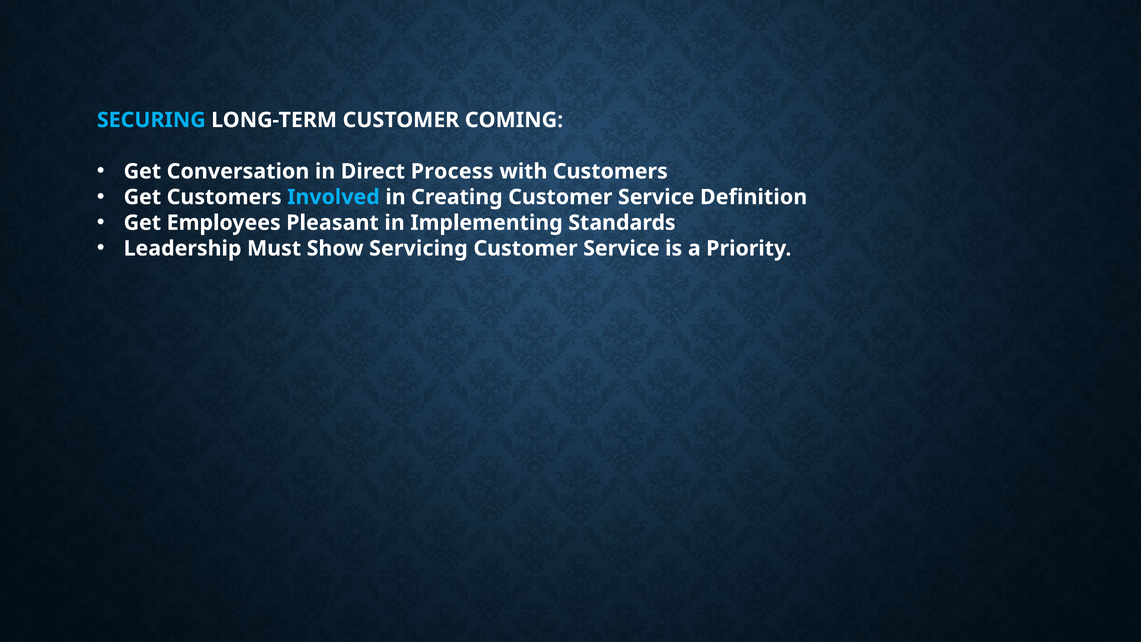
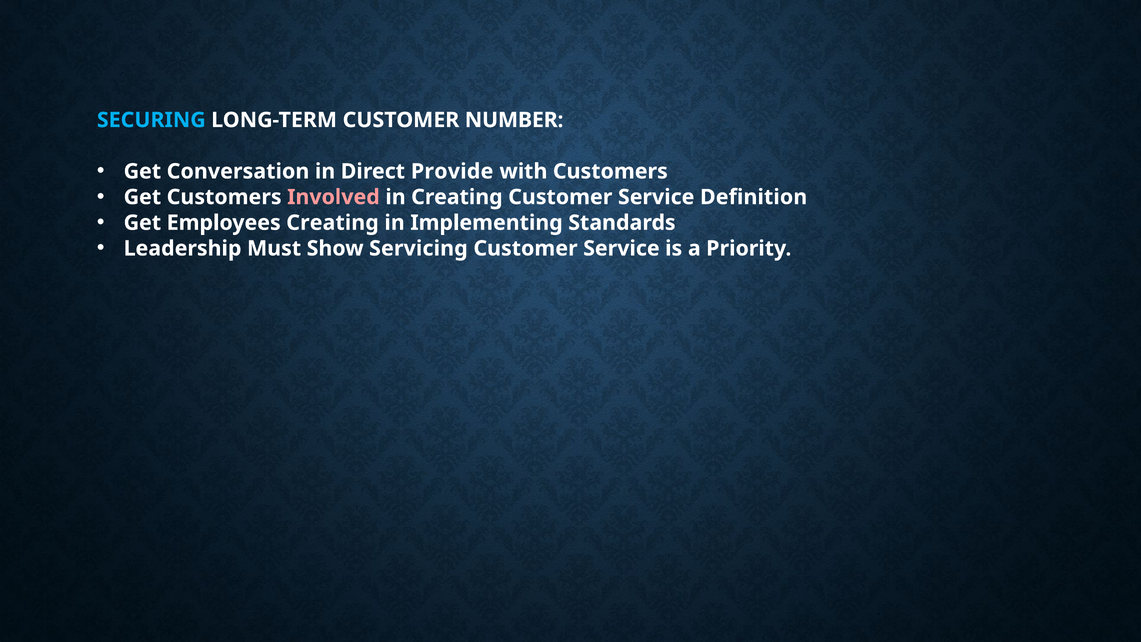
COMING: COMING -> NUMBER (514, 120)
Process: Process -> Provide (452, 171)
Involved colour: light blue -> pink (333, 197)
Employees Pleasant: Pleasant -> Creating (333, 223)
